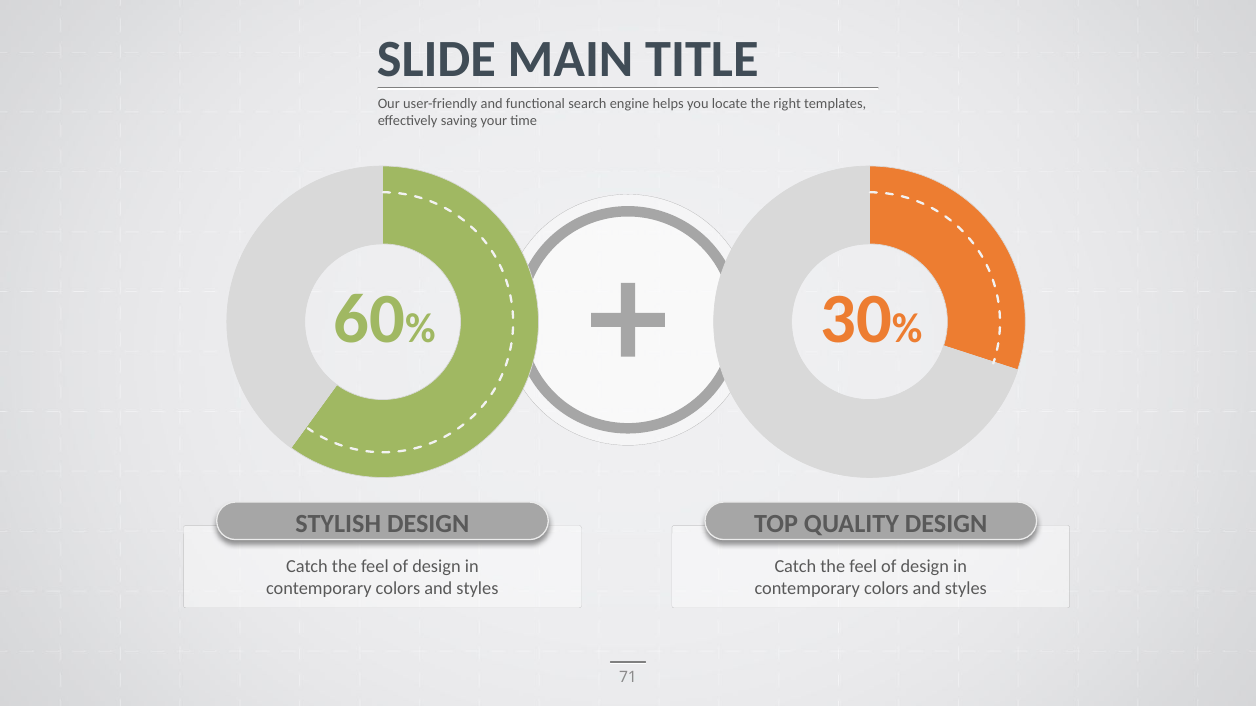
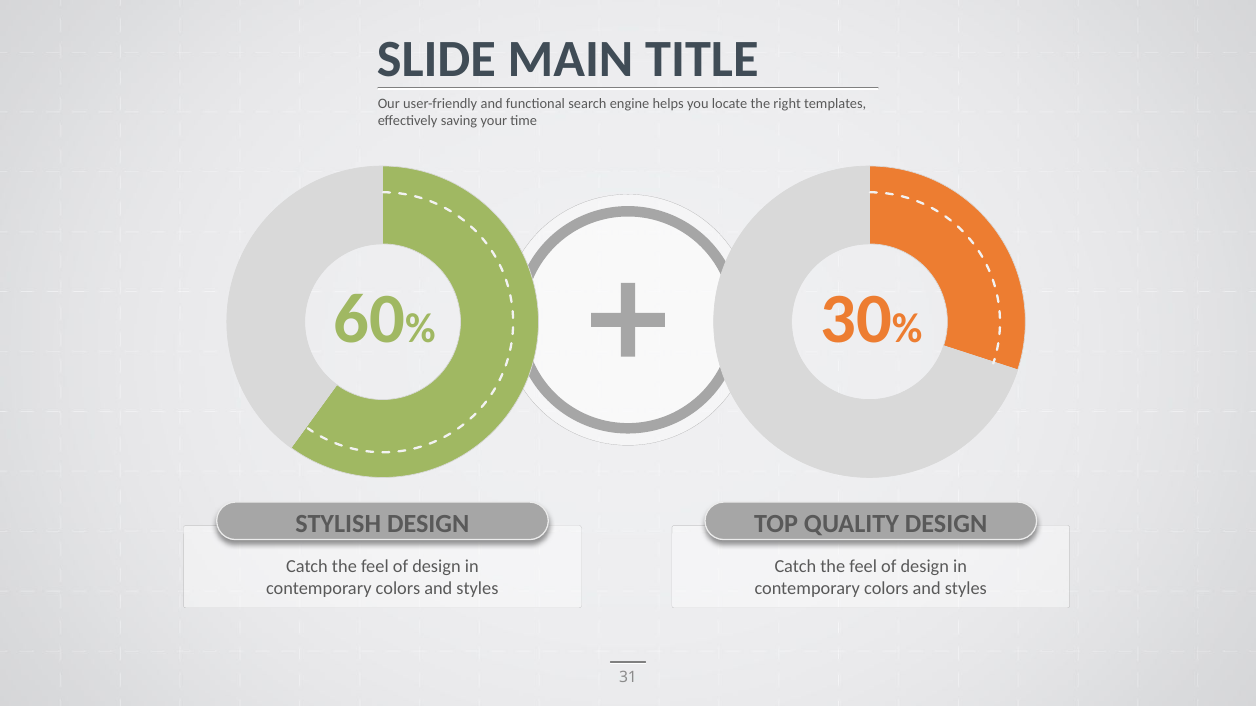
71: 71 -> 31 (628, 678)
